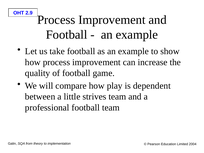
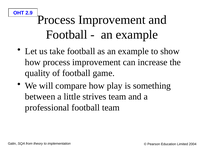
dependent: dependent -> something (152, 86)
